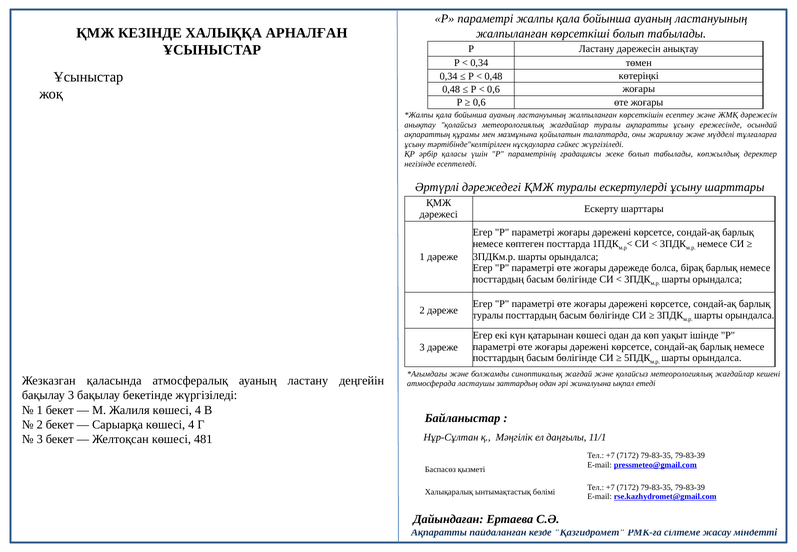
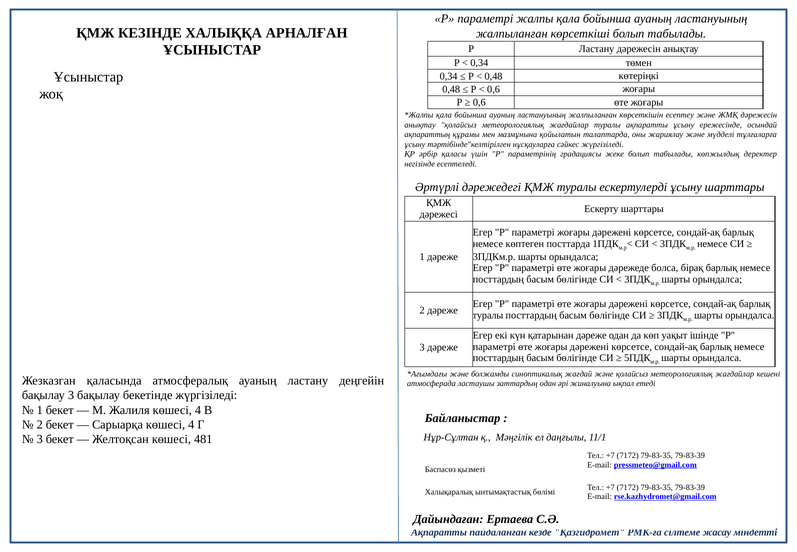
қатарынан көшесі: көшесі -> дәреже (591, 335)
